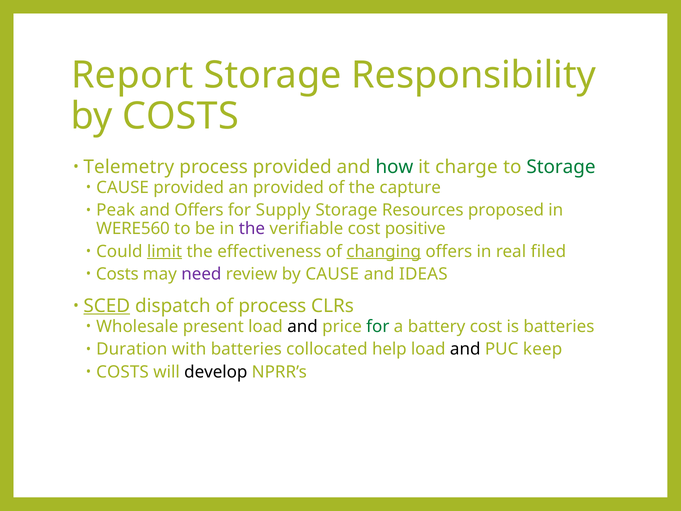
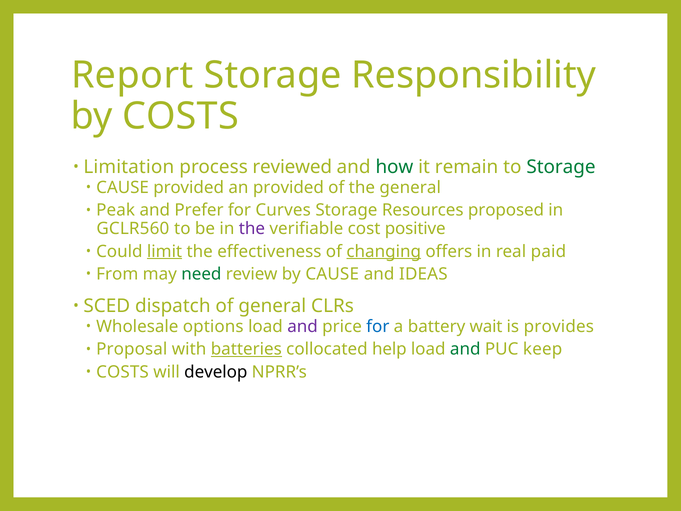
Telemetry: Telemetry -> Limitation (129, 167)
process provided: provided -> reviewed (292, 167)
charge: charge -> remain (467, 167)
the capture: capture -> general (410, 188)
and Offers: Offers -> Prefer (199, 210)
Supply: Supply -> Curves (283, 210)
WERE560: WERE560 -> GCLR560 (133, 229)
filed: filed -> paid (548, 251)
Costs: Costs -> From (117, 274)
need colour: purple -> green (201, 274)
SCED underline: present -> none (107, 306)
of process: process -> general (272, 306)
present: present -> options (213, 326)
and colour: black -> purple (303, 326)
for colour: green -> blue (378, 326)
battery cost: cost -> wait (486, 326)
is batteries: batteries -> provides (559, 326)
Duration: Duration -> Proposal (132, 349)
batteries underline: none -> present (246, 349)
and colour: black -> green (465, 349)
